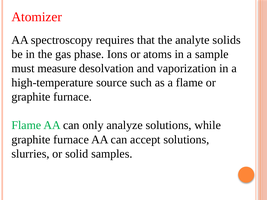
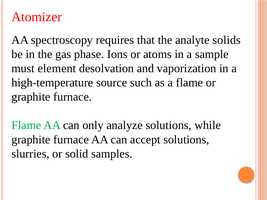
measure: measure -> element (57, 68)
